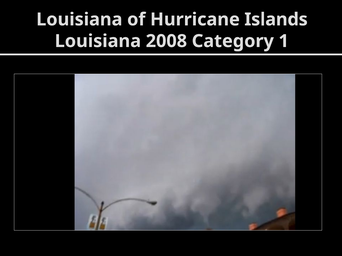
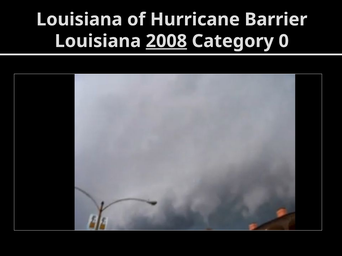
Islands: Islands -> Barrier (276, 20)
2008 underline: none -> present (166, 41)
1: 1 -> 0 (284, 41)
